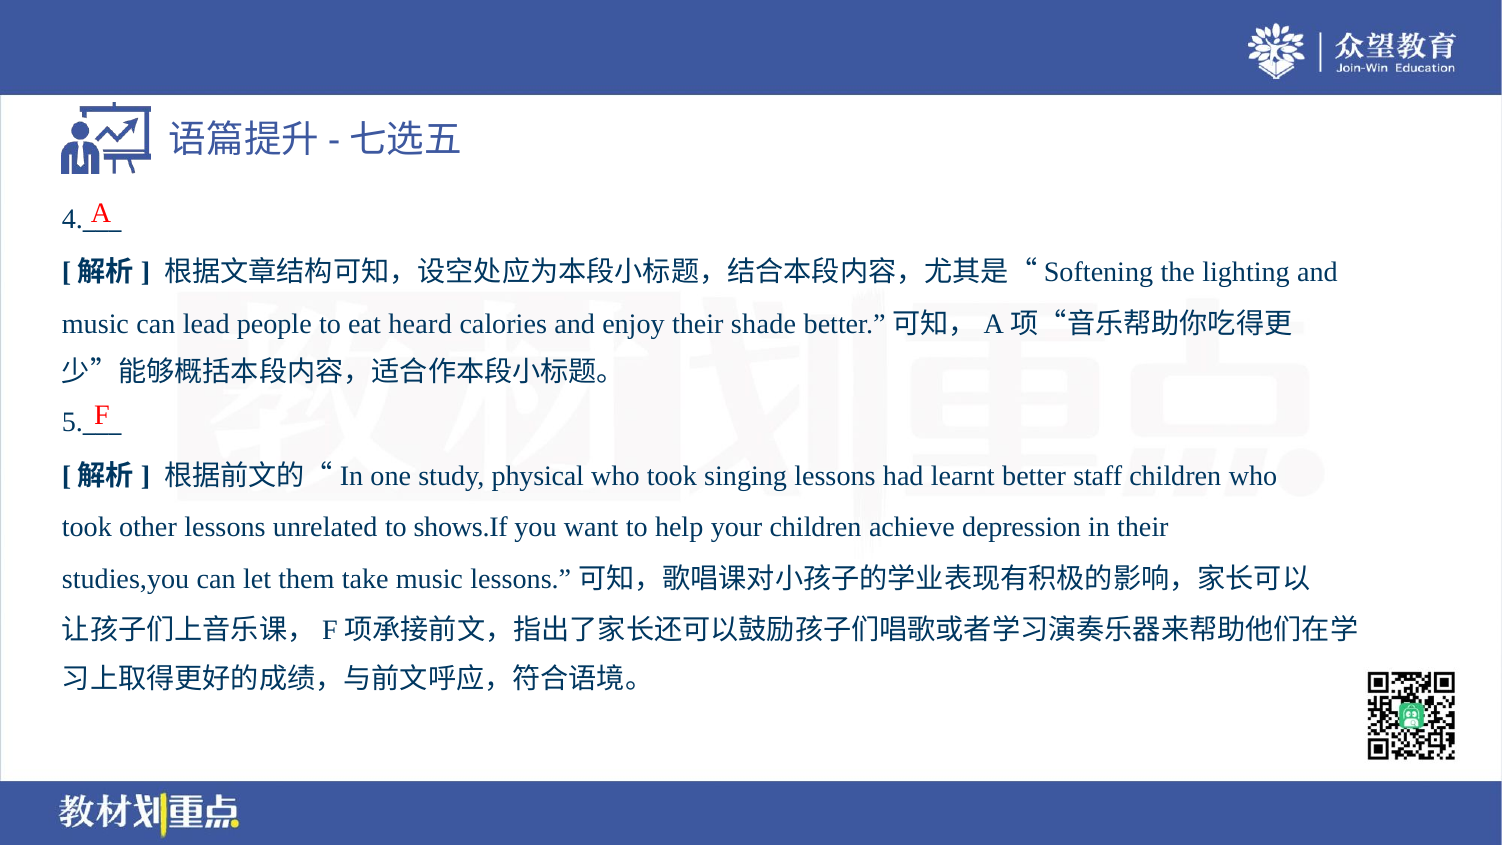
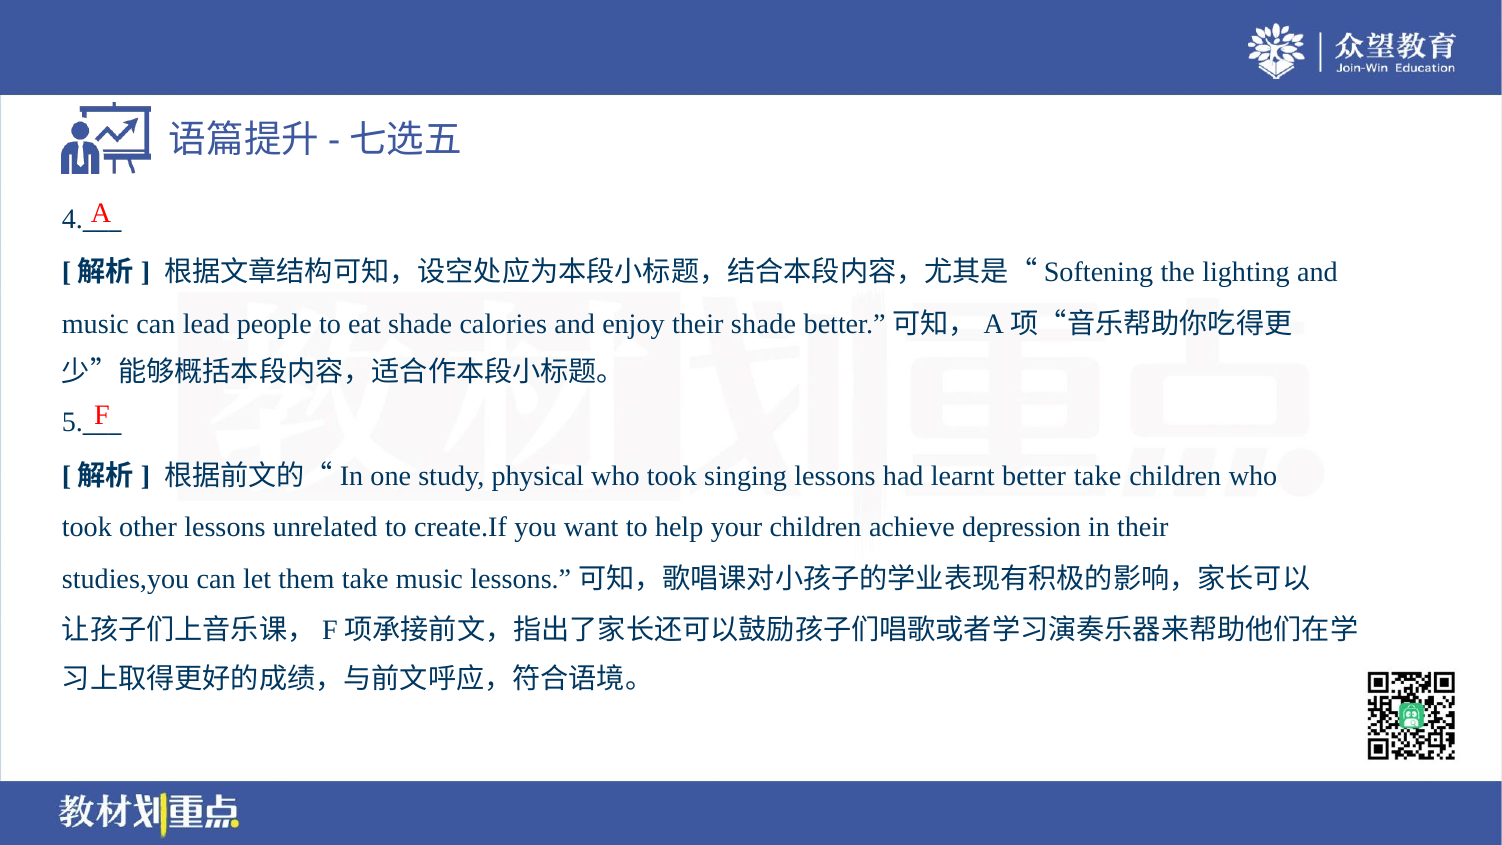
eat heard: heard -> shade (420, 324)
better staff: staff -> take (1098, 476)
shows.If: shows.If -> create.If (461, 527)
